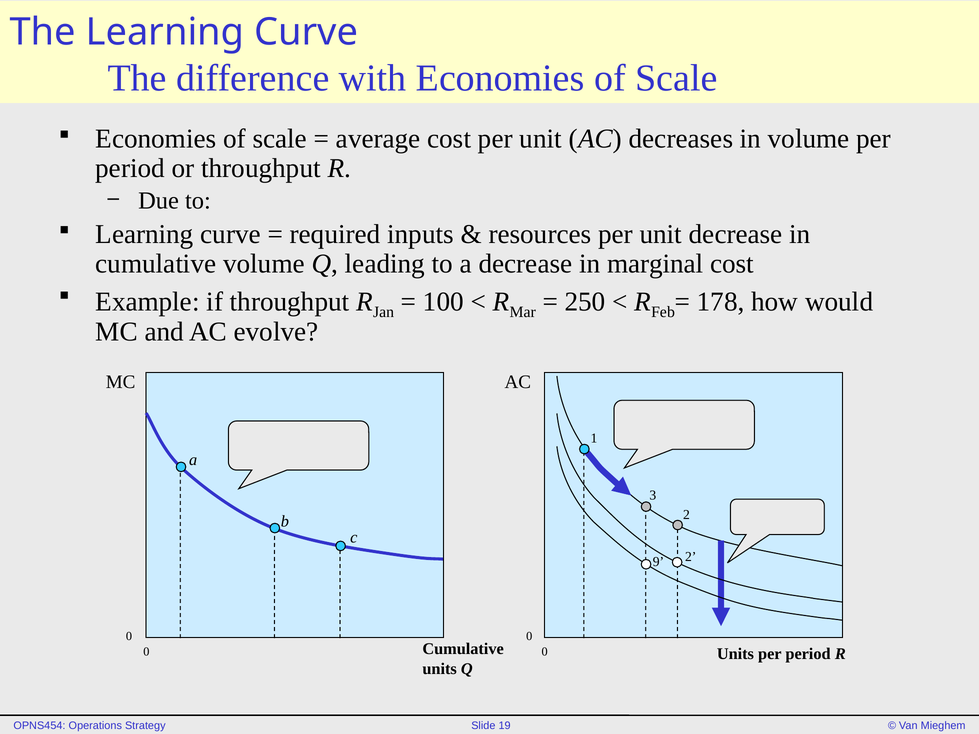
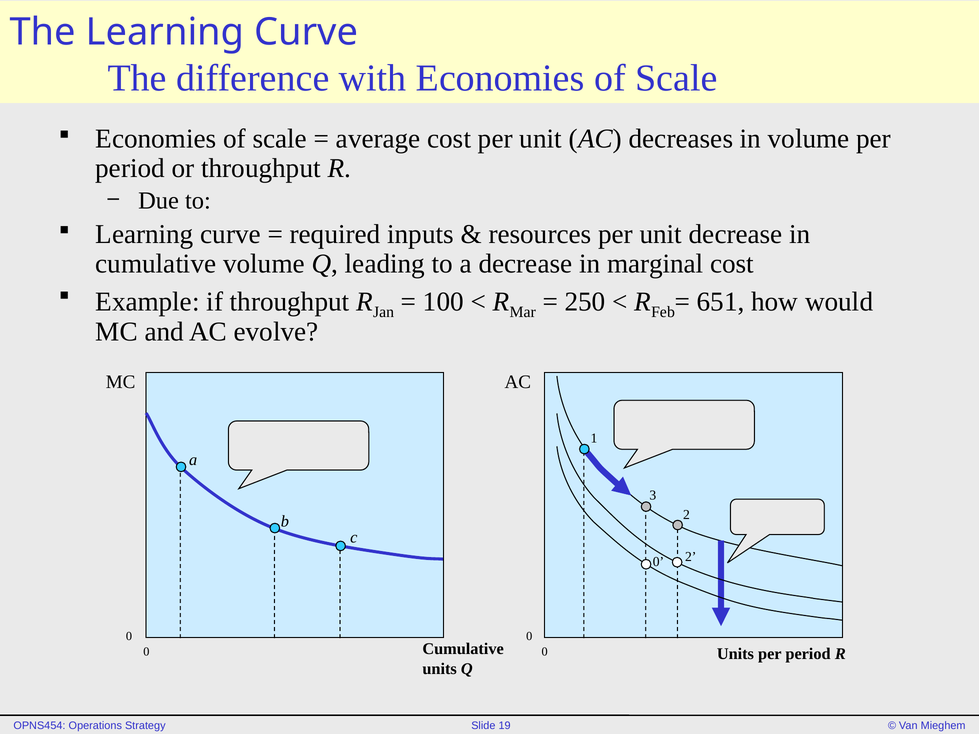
178: 178 -> 651 (721, 302)
9: 9 -> 0 (658, 562)
